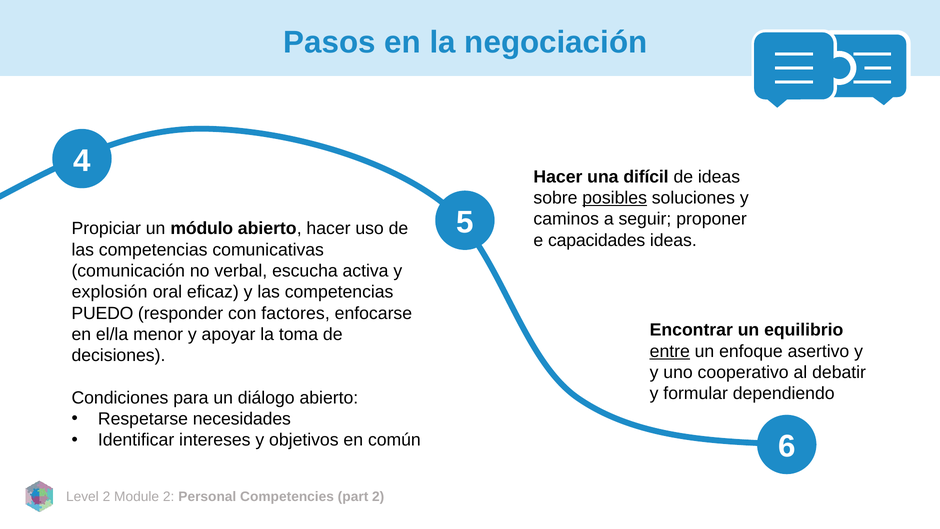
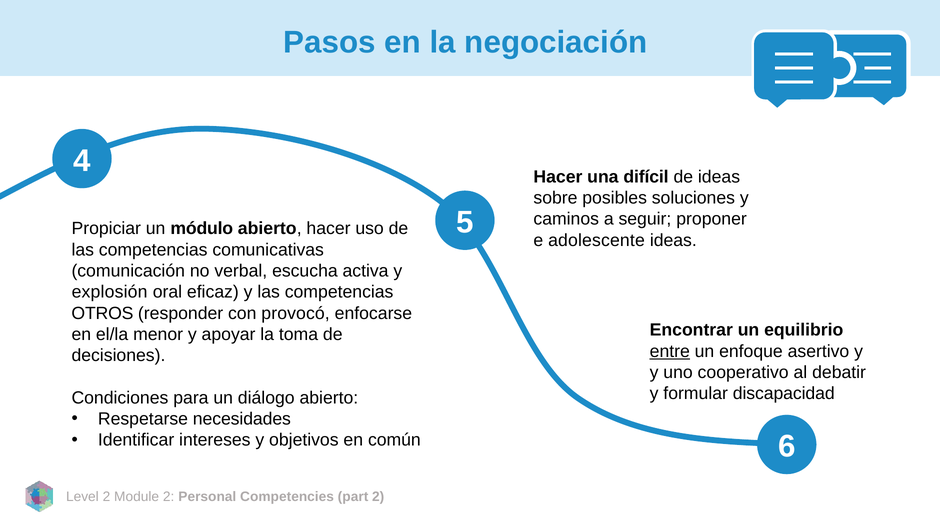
posibles underline: present -> none (615, 198)
capacidades: capacidades -> adolescente (596, 240)
PUEDO: PUEDO -> OTROS (102, 313)
factores: factores -> provocó (296, 313)
dependiendo: dependiendo -> discapacidad (784, 393)
